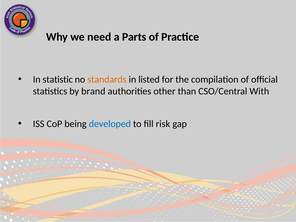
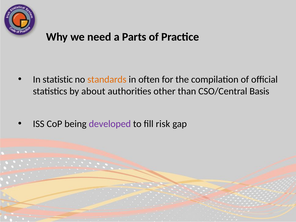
listed: listed -> often (149, 79)
brand: brand -> about (93, 91)
With: With -> Basis (259, 91)
developed colour: blue -> purple (110, 124)
